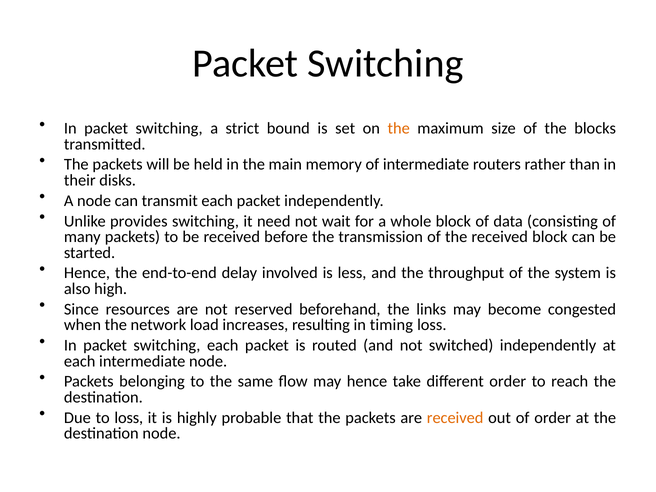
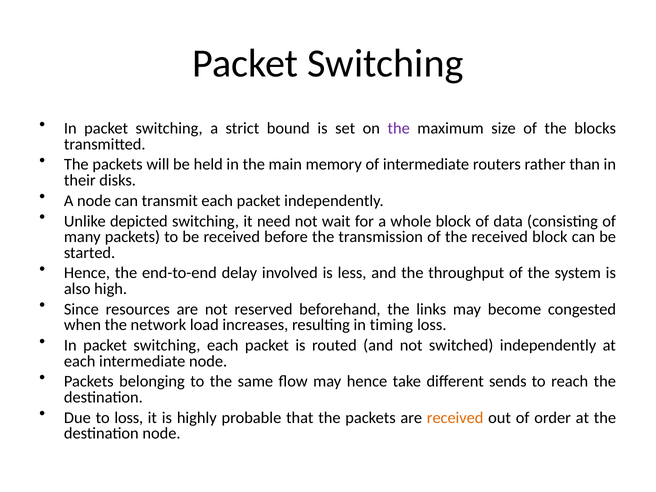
the colour: orange -> purple (399, 128)
provides: provides -> depicted (139, 221)
different order: order -> sends (508, 382)
